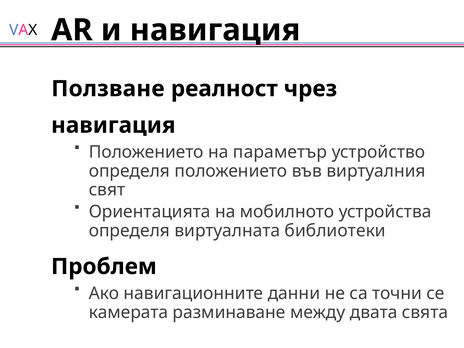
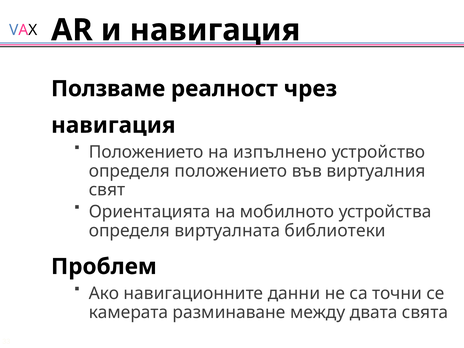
Ползване: Ползване -> Ползваме (108, 89)
параметър: параметър -> изпълнено (280, 152)
